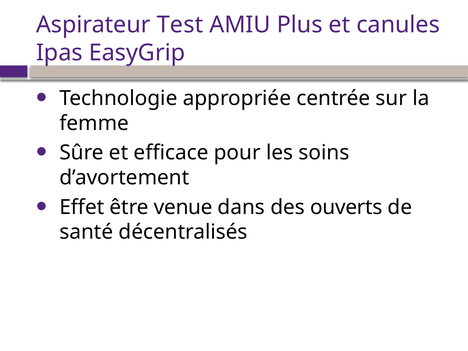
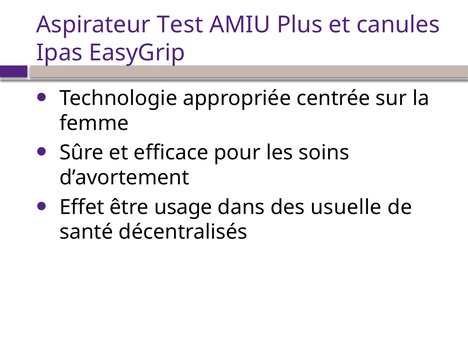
venue: venue -> usage (183, 207)
ouverts: ouverts -> usuelle (346, 207)
